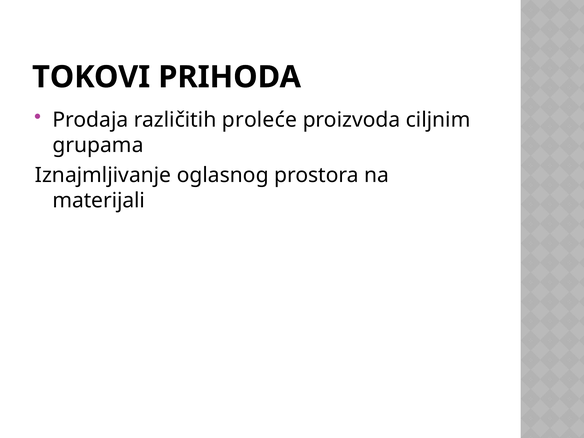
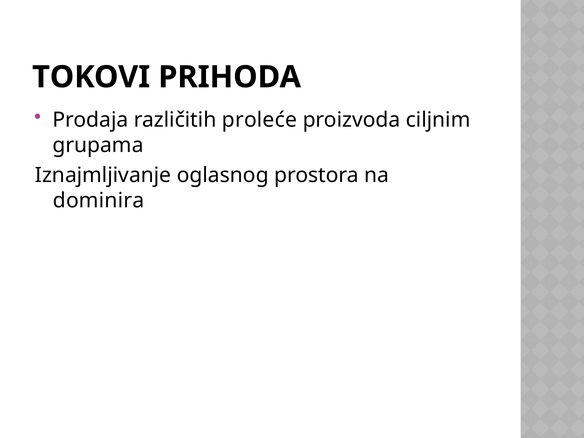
materijali: materijali -> dominira (99, 201)
